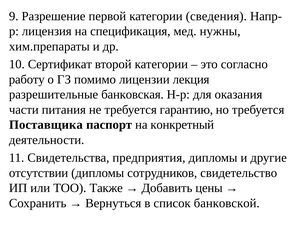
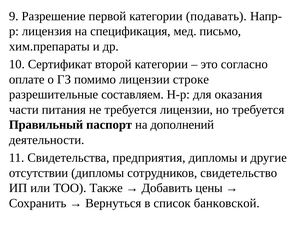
сведения: сведения -> подавать (216, 16)
нужны: нужны -> письмо (220, 31)
работу: работу -> оплате (27, 80)
лекция: лекция -> строке (191, 80)
банковская: банковская -> составляем (132, 95)
требуется гарантию: гарантию -> лицензии (186, 110)
Поставщика: Поставщика -> Правильный (46, 125)
конкретный: конкретный -> дополнений (182, 125)
